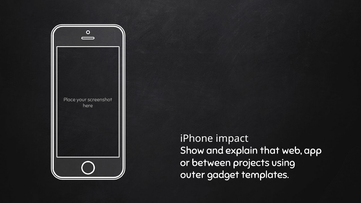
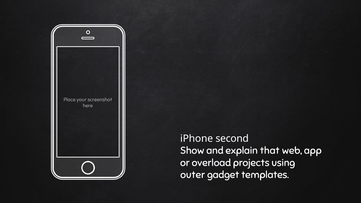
impact: impact -> second (232, 139)
between: between -> overload (211, 163)
